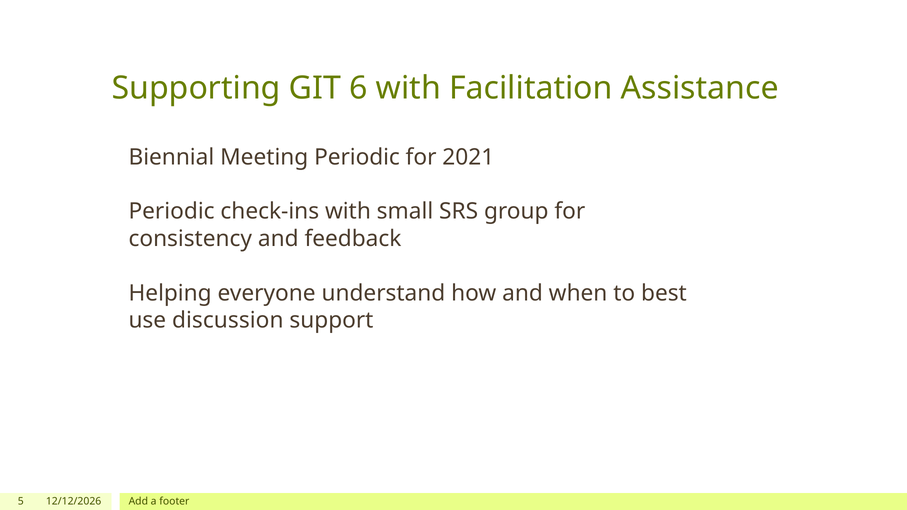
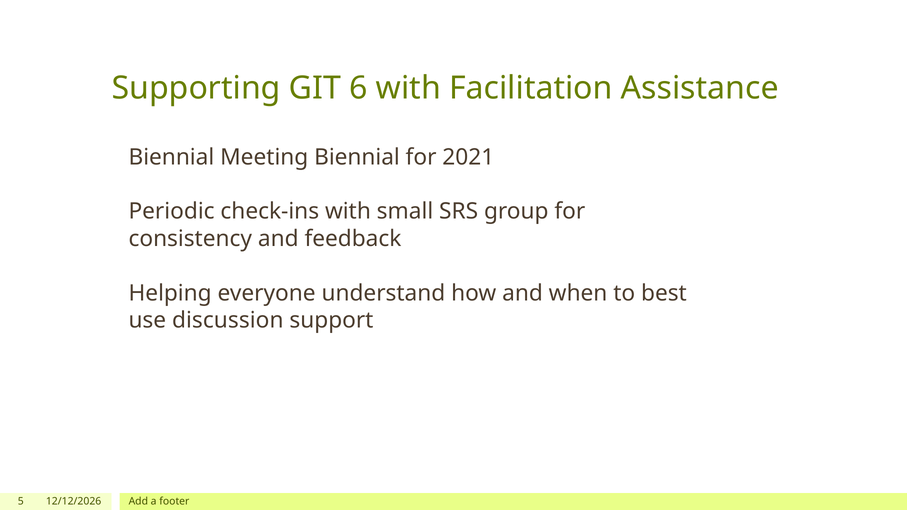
Meeting Periodic: Periodic -> Biennial (357, 157)
